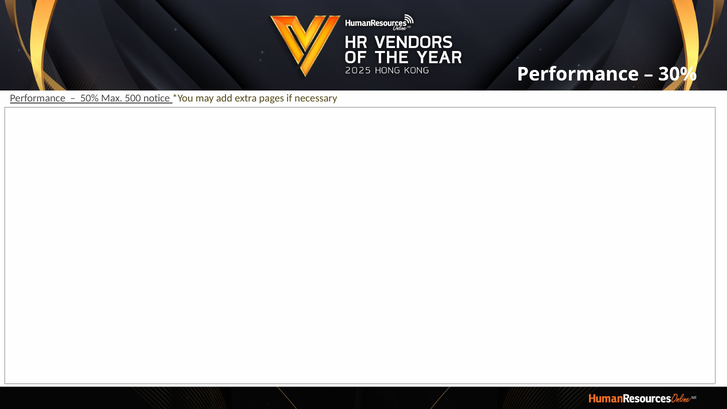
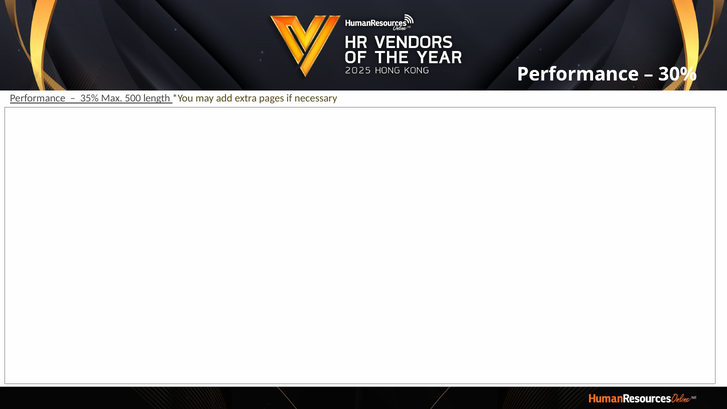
50%: 50% -> 35% (89, 98)
notice: notice -> length (157, 98)
